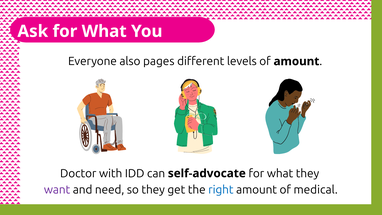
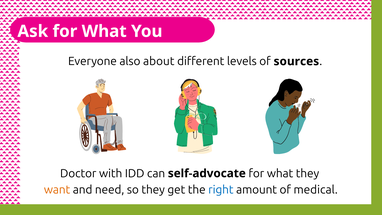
pages: pages -> about (159, 61)
of amount: amount -> sources (296, 61)
want colour: purple -> orange (57, 190)
